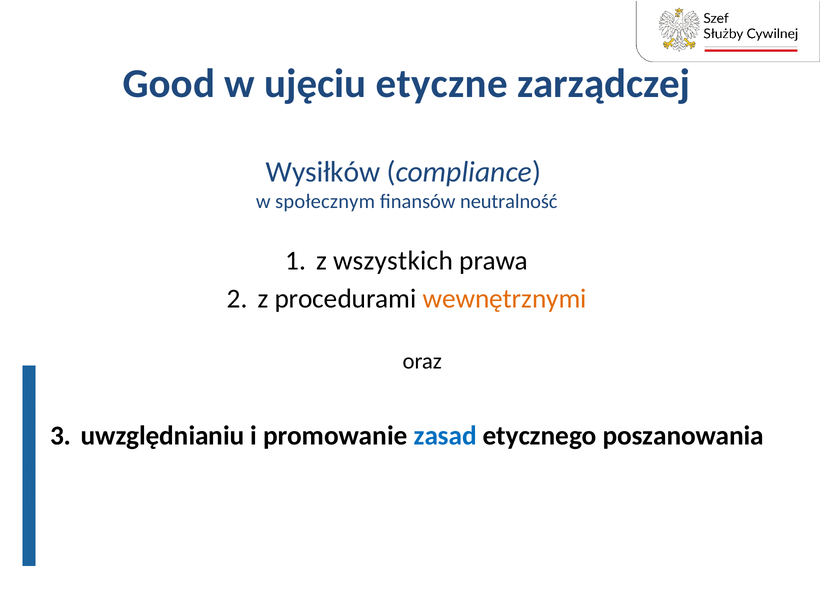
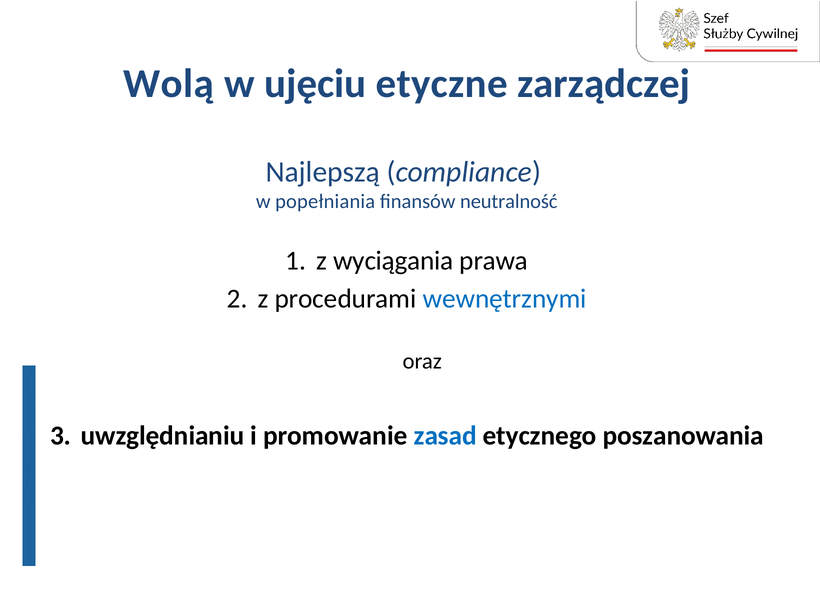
Good: Good -> Wolą (169, 84)
Wysiłków: Wysiłków -> Najlepszą (323, 172)
społecznym: społecznym -> popełniania (325, 201)
wszystkich: wszystkich -> wyciągania (393, 261)
wewnętrznymi colour: orange -> blue (505, 299)
